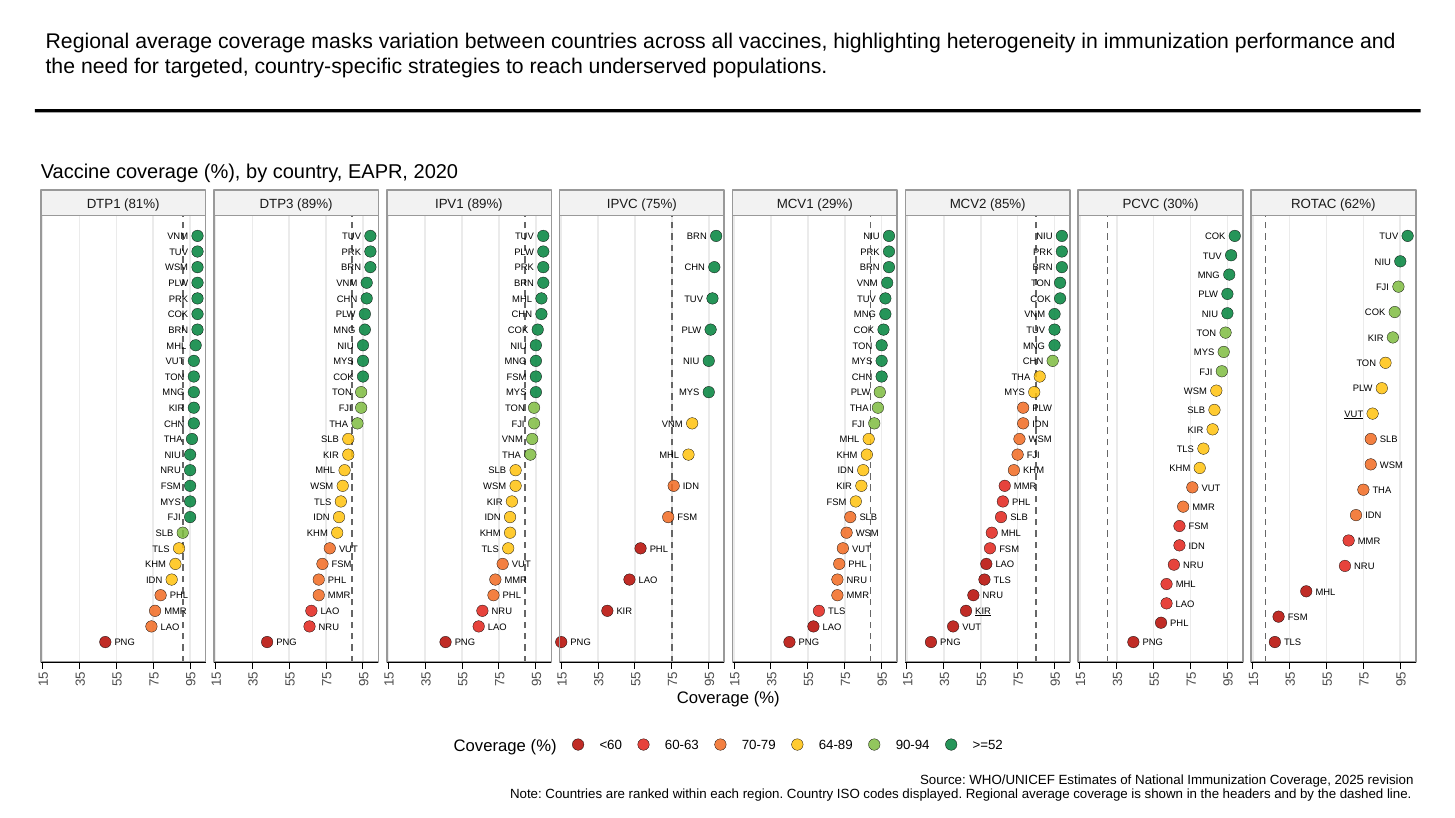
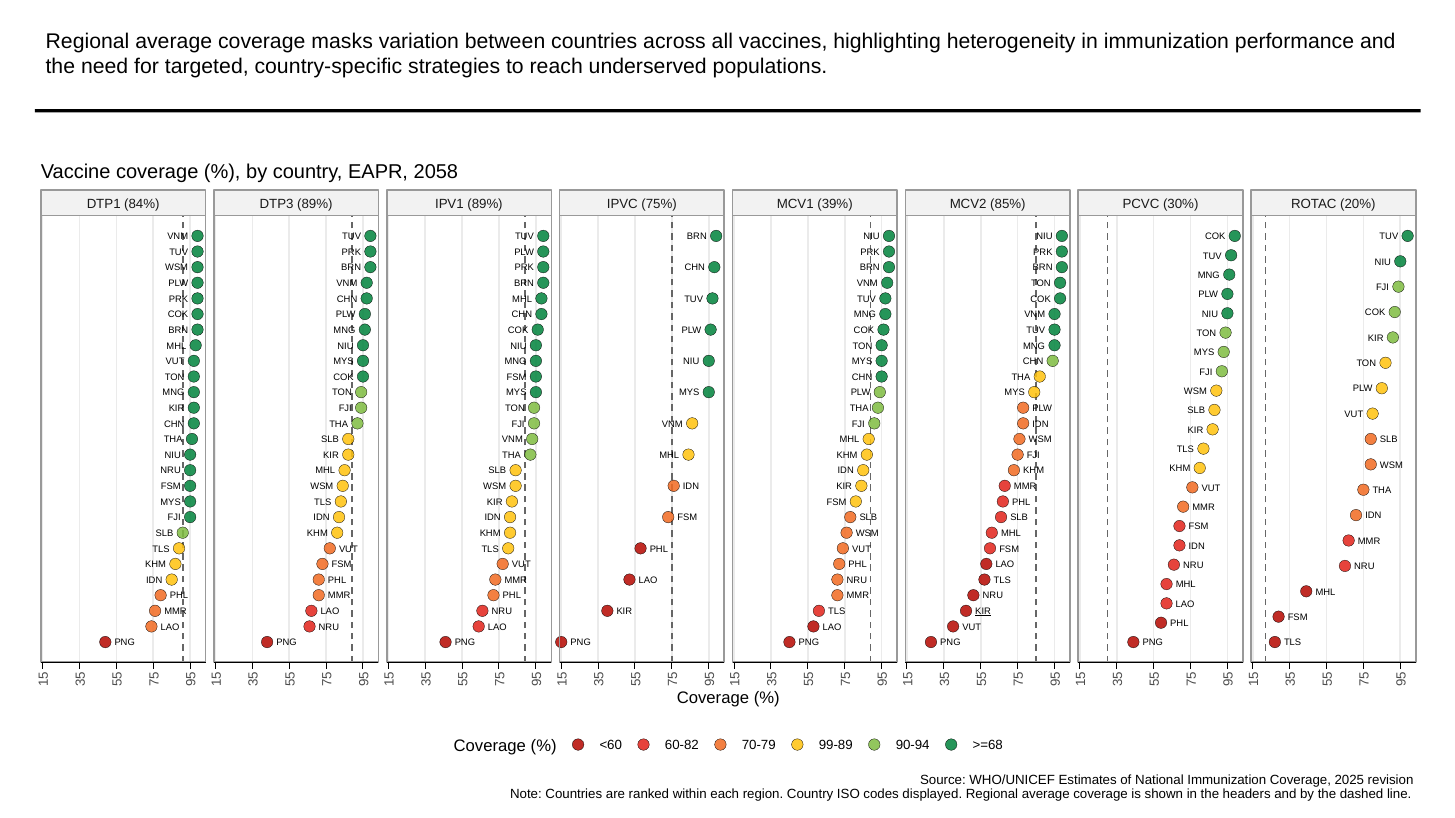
2020: 2020 -> 2058 (436, 172)
81%: 81% -> 84% (142, 204)
29%: 29% -> 39% (835, 204)
62%: 62% -> 20% (1358, 204)
VUT underline: present -> none (1354, 414)
60-63: 60-63 -> 60-82 (682, 746)
64-89: 64-89 -> 99-89 (836, 746)
>=52: >=52 -> >=68 (988, 746)
